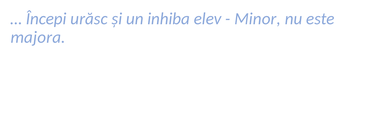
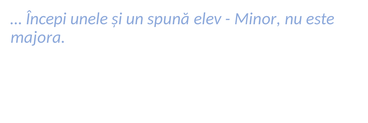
urăsc: urăsc -> unele (89, 19)
inhiba: inhiba -> spună (169, 19)
